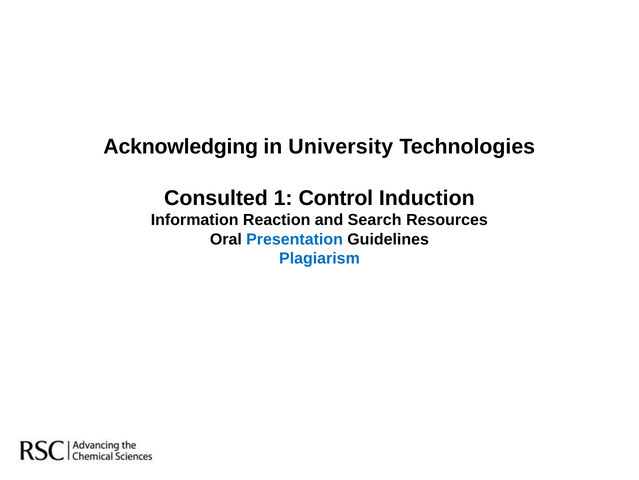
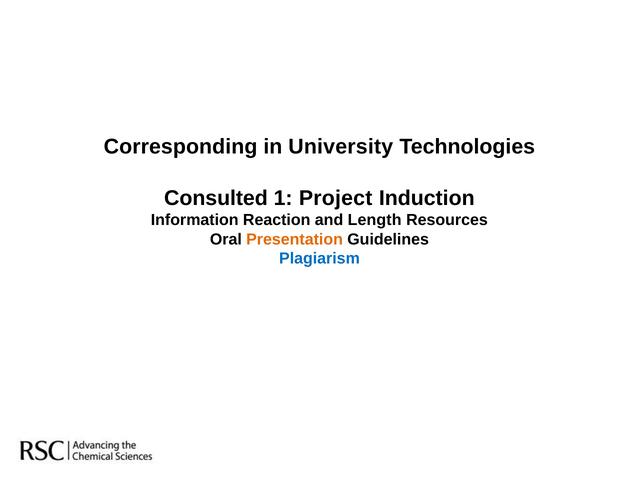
Acknowledging: Acknowledging -> Corresponding (181, 147)
Control: Control -> Project (336, 198)
Search: Search -> Length (375, 220)
Presentation colour: blue -> orange (295, 239)
